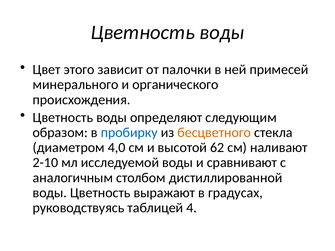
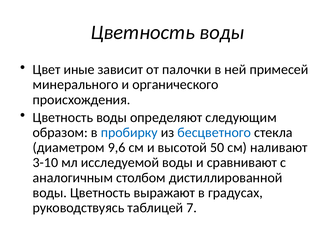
этого: этого -> иные (79, 70)
бесцветного colour: orange -> blue (214, 133)
4,0: 4,0 -> 9,6 (117, 148)
62: 62 -> 50 (217, 148)
2-10: 2-10 -> 3-10 (45, 163)
4: 4 -> 7 (192, 208)
